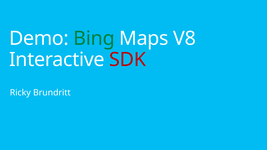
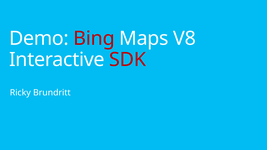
Bing colour: green -> red (94, 38)
